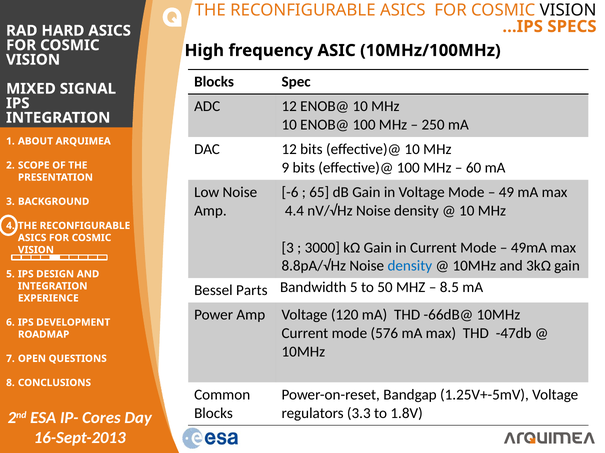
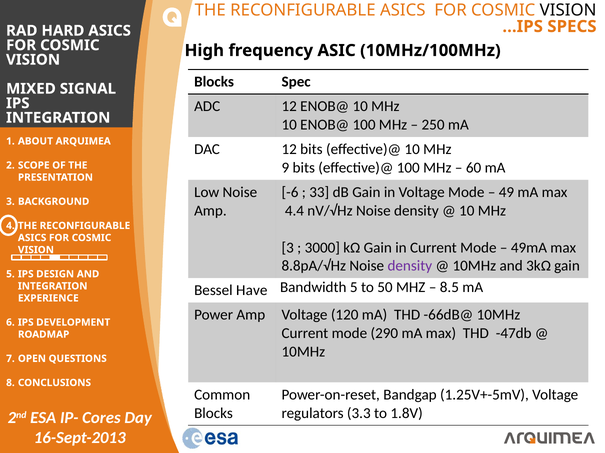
65: 65 -> 33 (319, 193)
density colour: blue -> purple (410, 266)
Parts: Parts -> Have (252, 291)
576: 576 -> 290 (384, 334)
